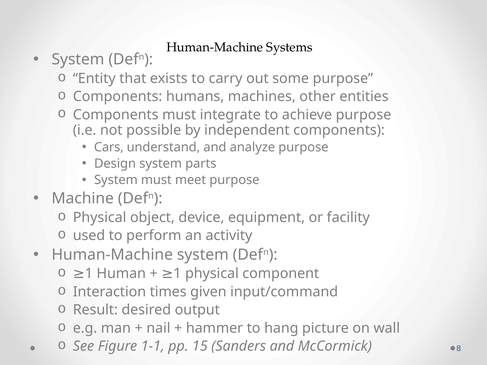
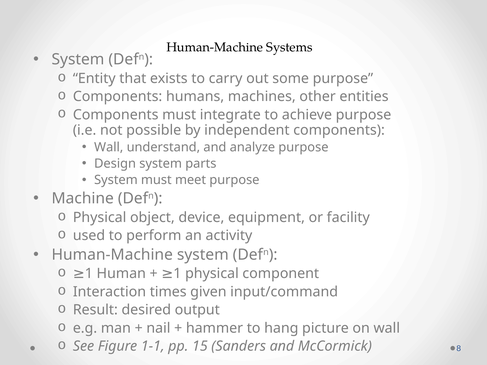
Cars: Cars -> Wall (109, 147)
